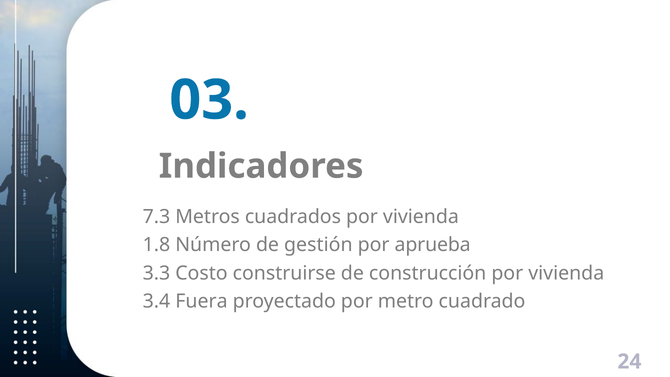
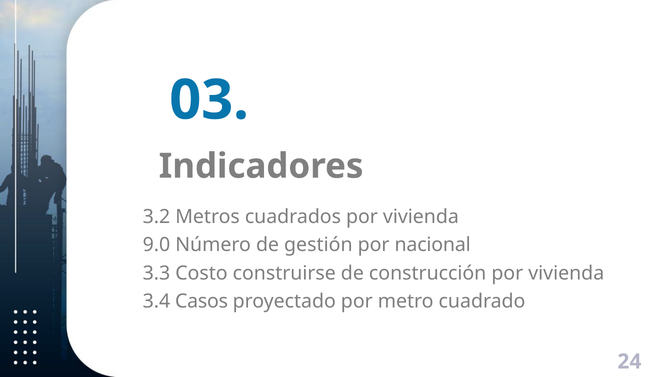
7.3: 7.3 -> 3.2 (156, 217)
1.8: 1.8 -> 9.0 (156, 245)
aprueba: aprueba -> nacional (433, 245)
Fuera: Fuera -> Casos (202, 301)
